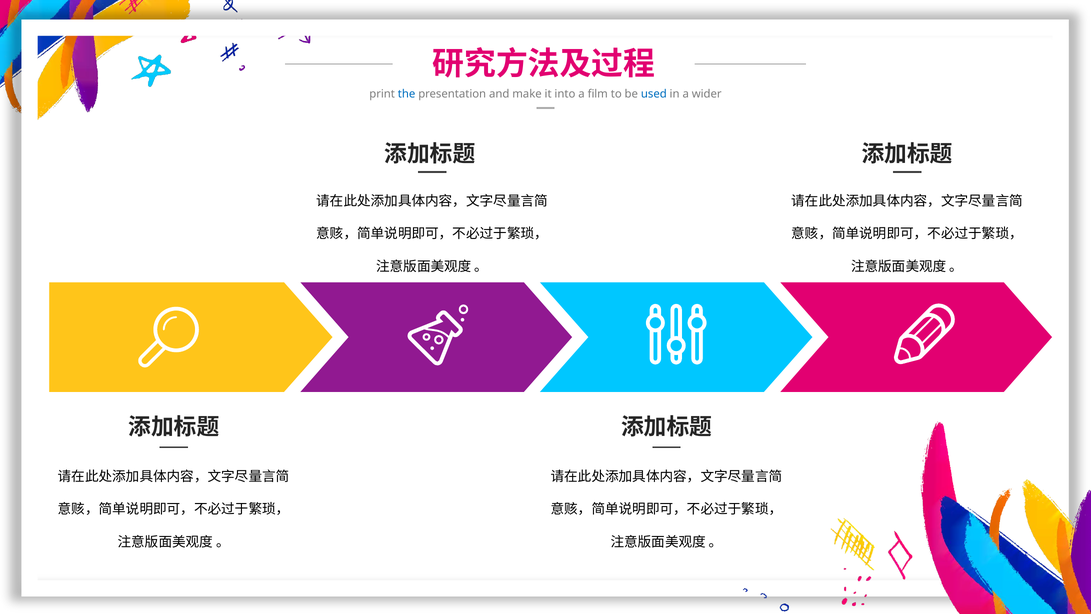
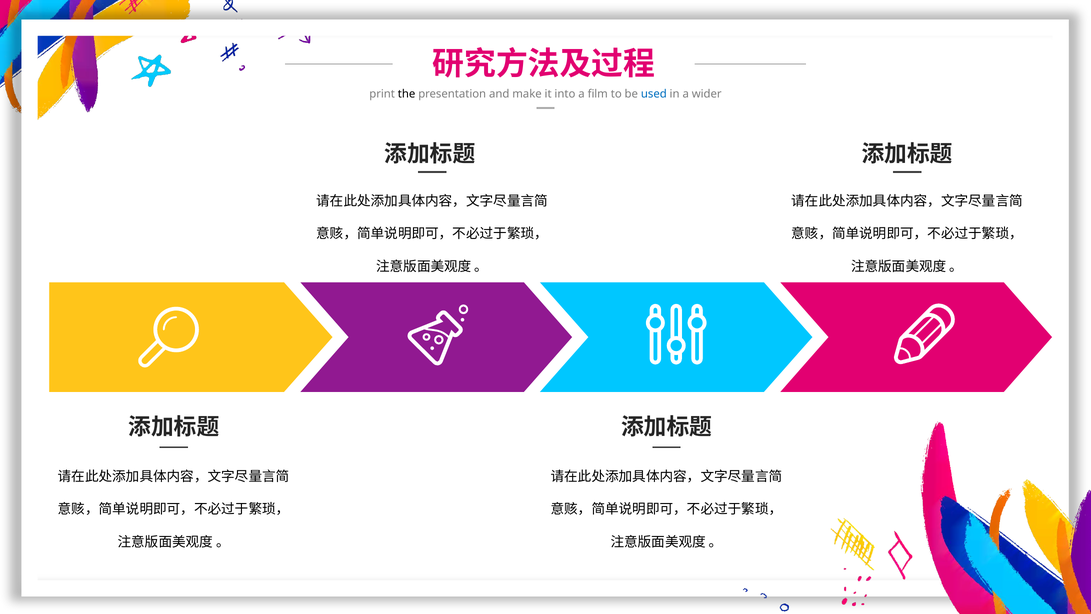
the colour: blue -> black (407, 94)
